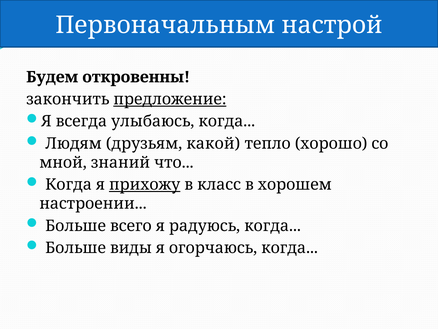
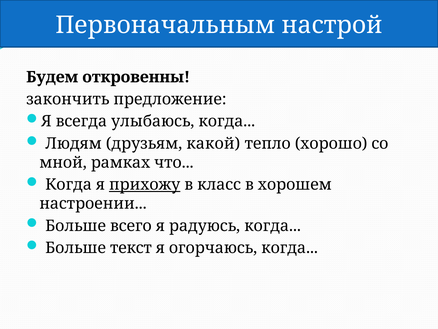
предложение underline: present -> none (170, 99)
знаний: знаний -> рамках (120, 162)
виды: виды -> текст (131, 248)
